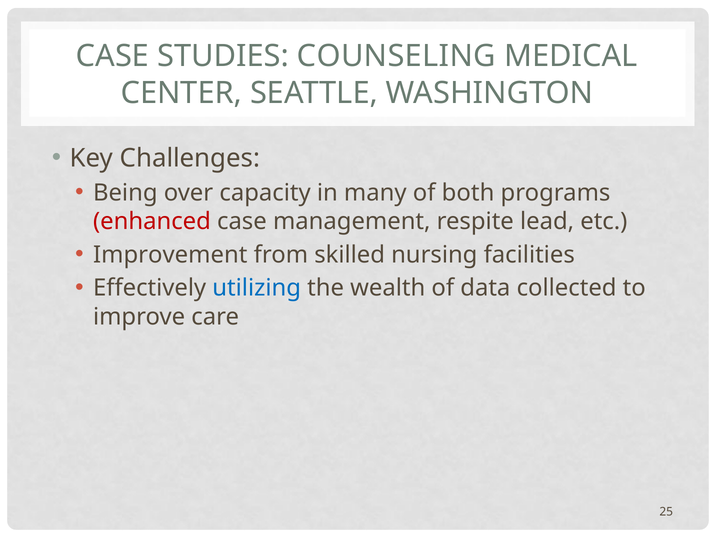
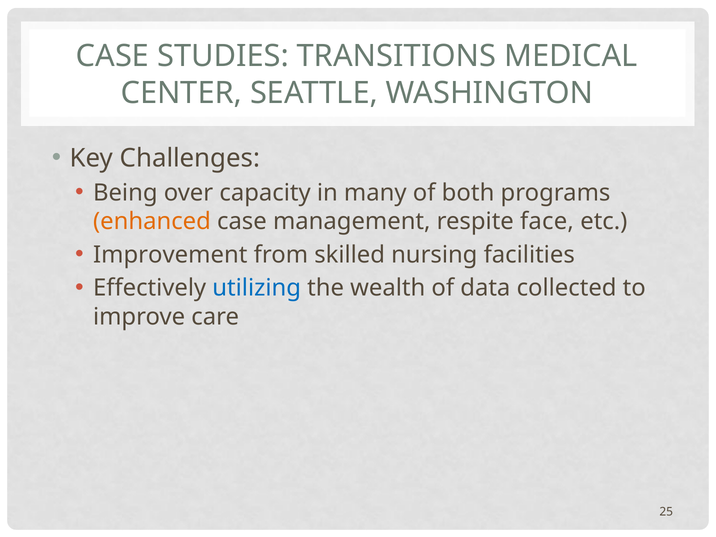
COUNSELING: COUNSELING -> TRANSITIONS (396, 56)
enhanced colour: red -> orange (152, 221)
lead: lead -> face (547, 221)
